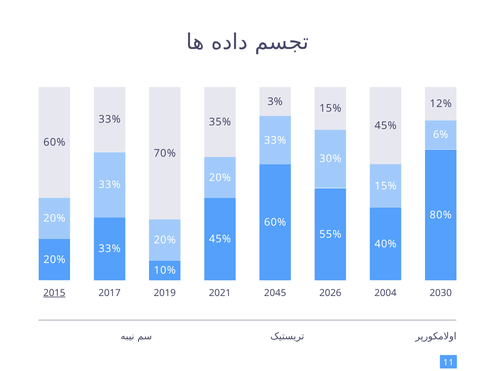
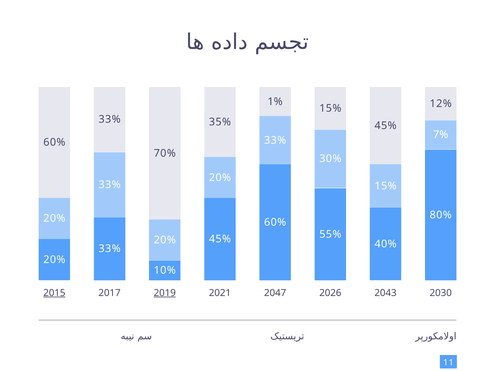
3%: 3% -> 1% (275, 102)
6%: 6% -> 7% (441, 135)
2019 underline: none -> present (165, 293)
2045: 2045 -> 2047 (275, 293)
2004: 2004 -> 2043 (386, 293)
